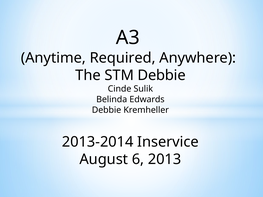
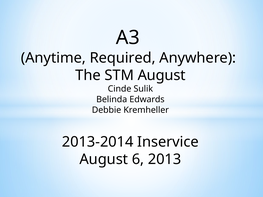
STM Debbie: Debbie -> August (162, 75)
